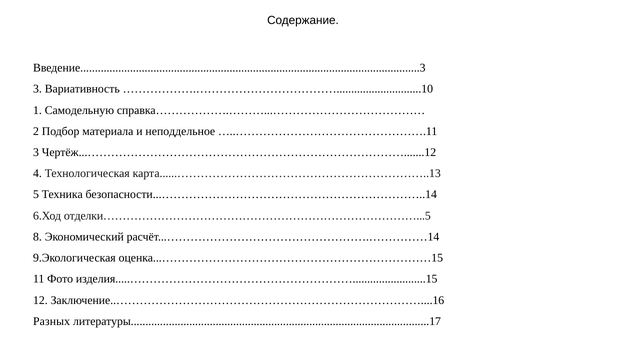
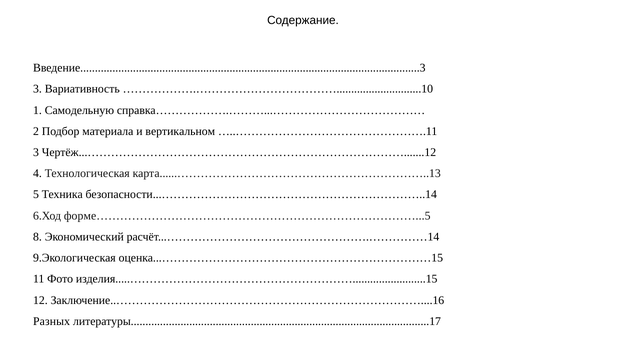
неподдельное: неподдельное -> вертикальном (180, 131)
отделки………………………………………………………………………...5: отделки………………………………………………………………………...5 -> форме………………………………………………………………………...5 (247, 215)
